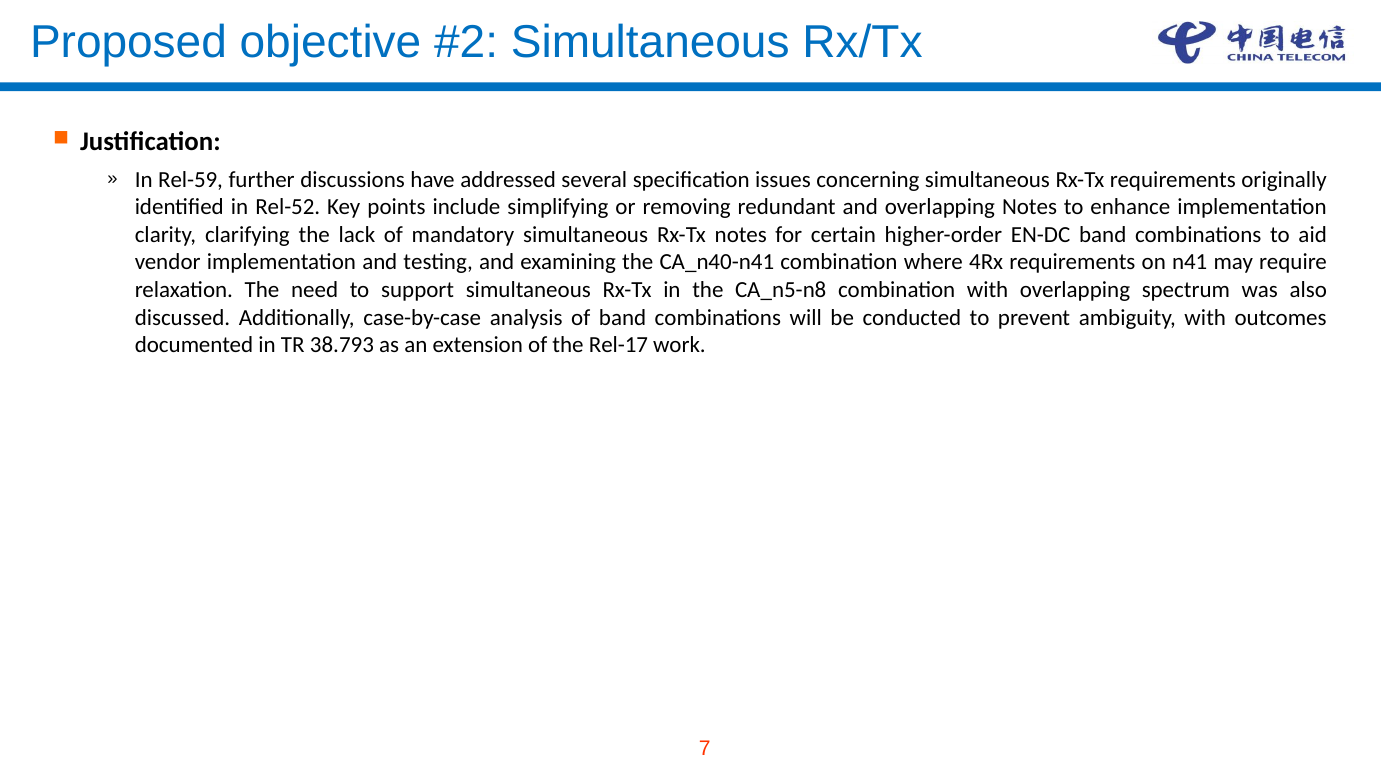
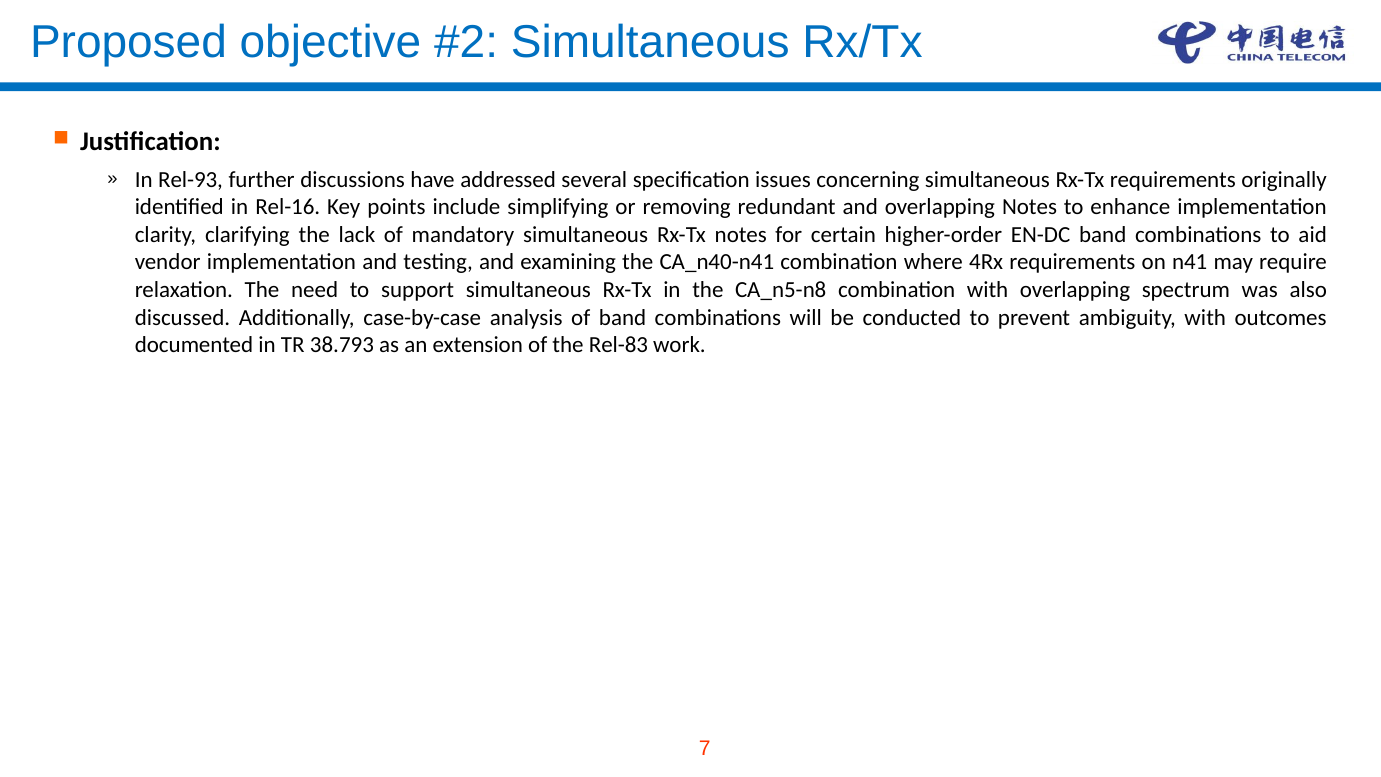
Rel-59: Rel-59 -> Rel-93 (191, 179)
Rel-52: Rel-52 -> Rel-16 (288, 207)
Rel-17: Rel-17 -> Rel-83 (618, 345)
